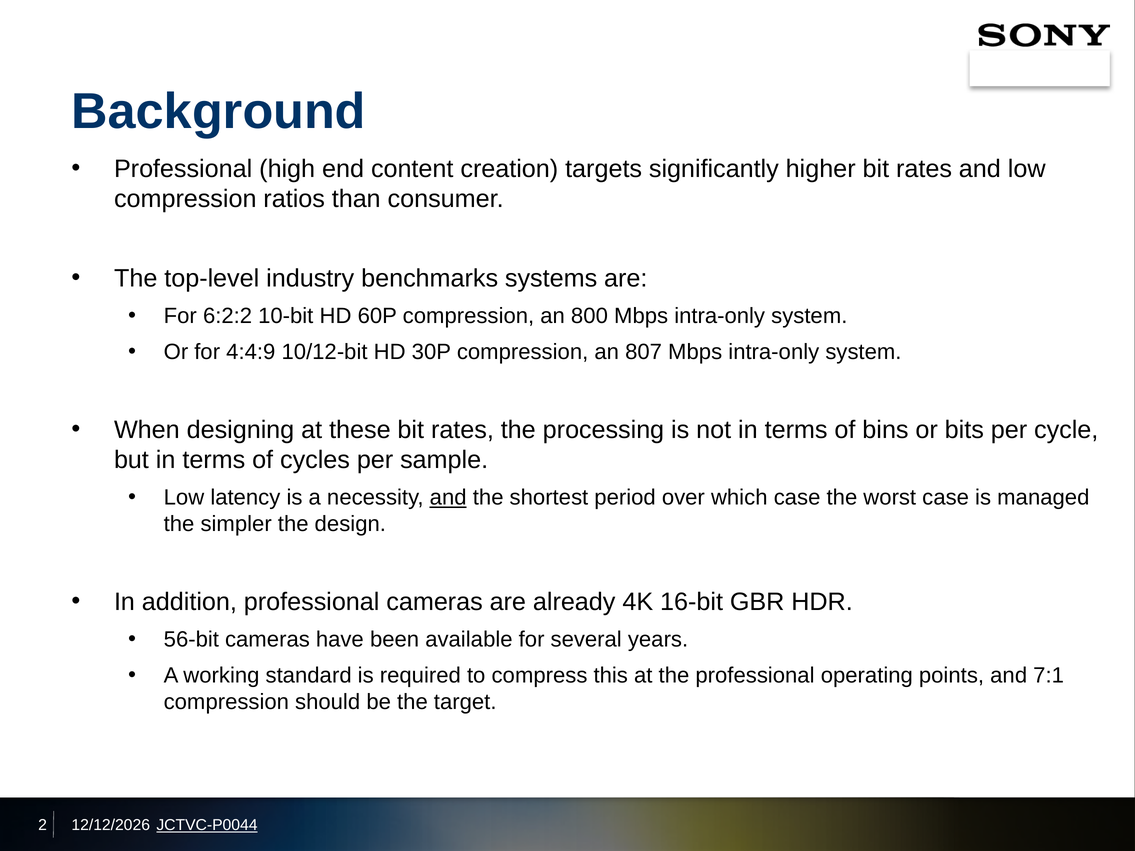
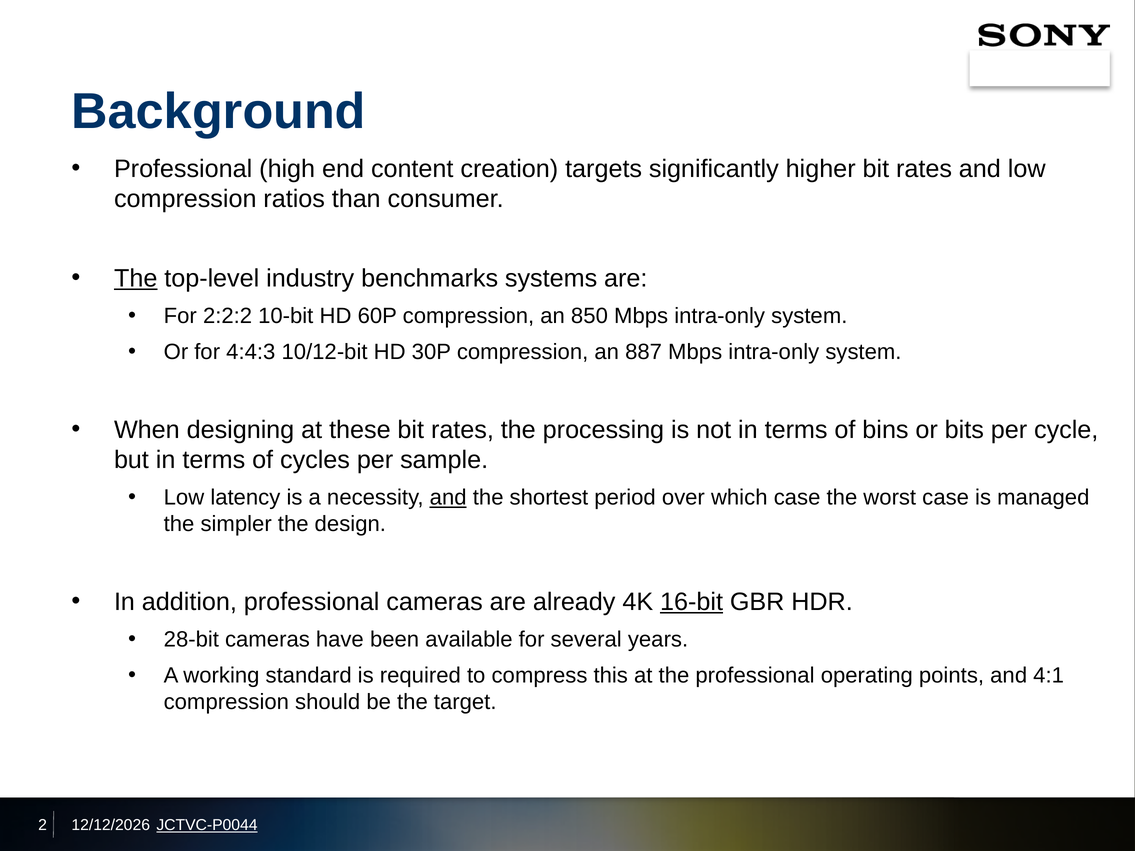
The underline: none -> present (136, 279)
6:2:2: 6:2:2 -> 2:2:2 (228, 316)
800: 800 -> 850 (589, 316)
4:4:9: 4:4:9 -> 4:4:3 (251, 352)
807: 807 -> 887 (644, 352)
16-bit underline: none -> present (692, 602)
56-bit: 56-bit -> 28-bit (191, 640)
7:1: 7:1 -> 4:1 (1049, 676)
